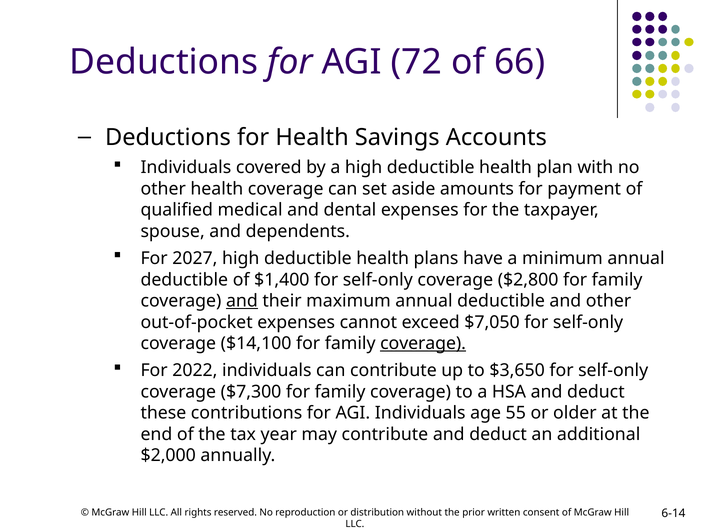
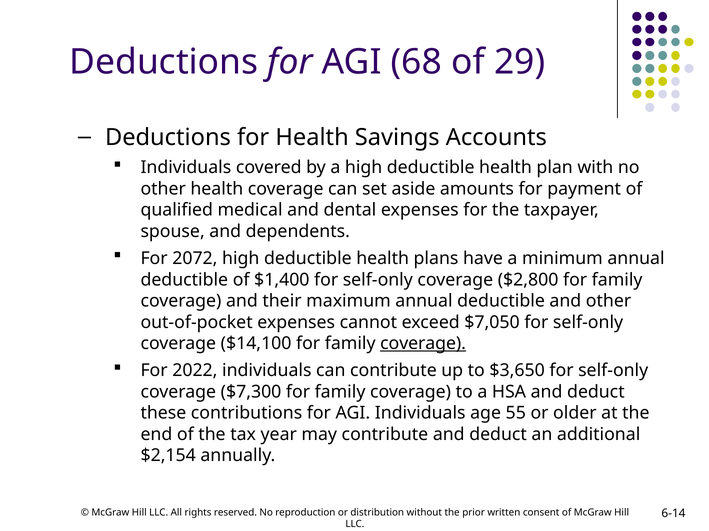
72: 72 -> 68 (416, 62)
66: 66 -> 29 (520, 62)
2027: 2027 -> 2072 (195, 259)
and underline: present -> none (242, 301)
$2,000: $2,000 -> $2,154 (168, 456)
